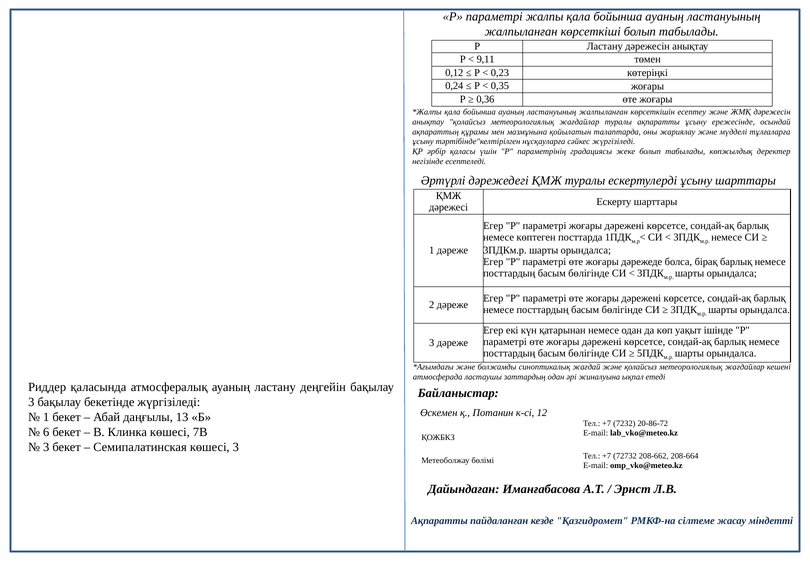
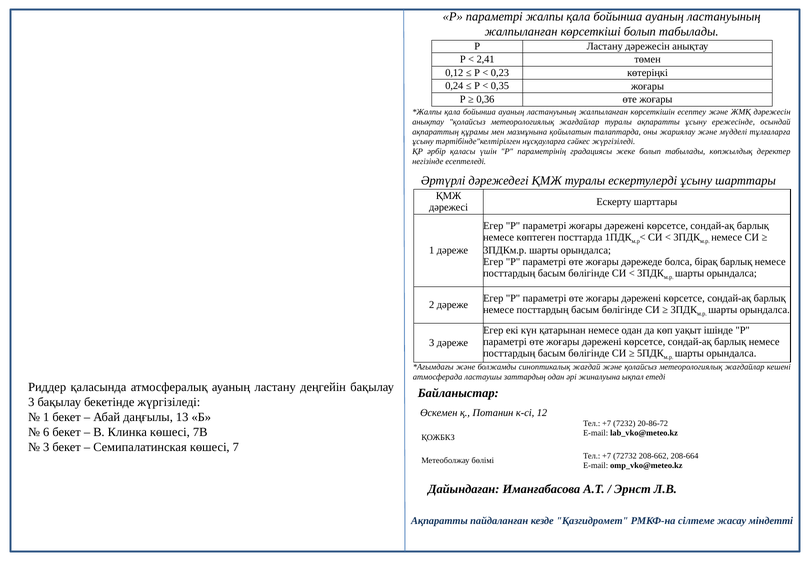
9,11: 9,11 -> 2,41 (486, 59)
көшесі 3: 3 -> 7 (236, 447)
